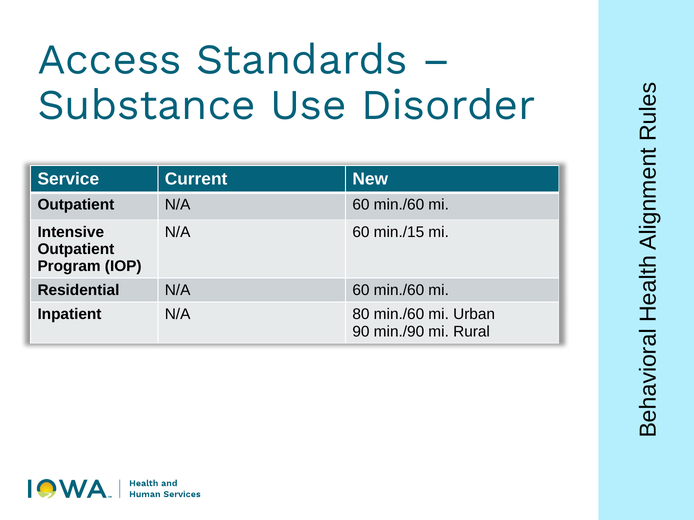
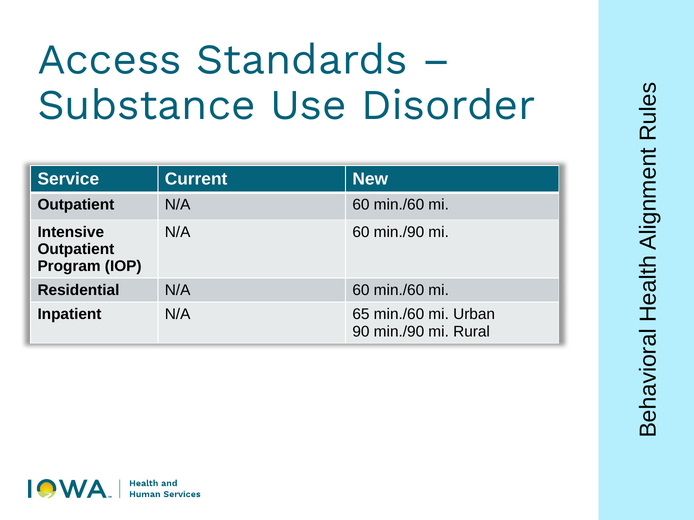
60 min./15: min./15 -> min./90 (399, 232)
80: 80 -> 65 (361, 315)
